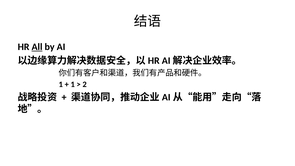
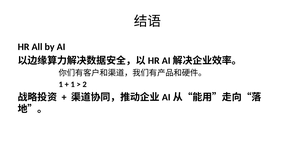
All underline: present -> none (37, 47)
